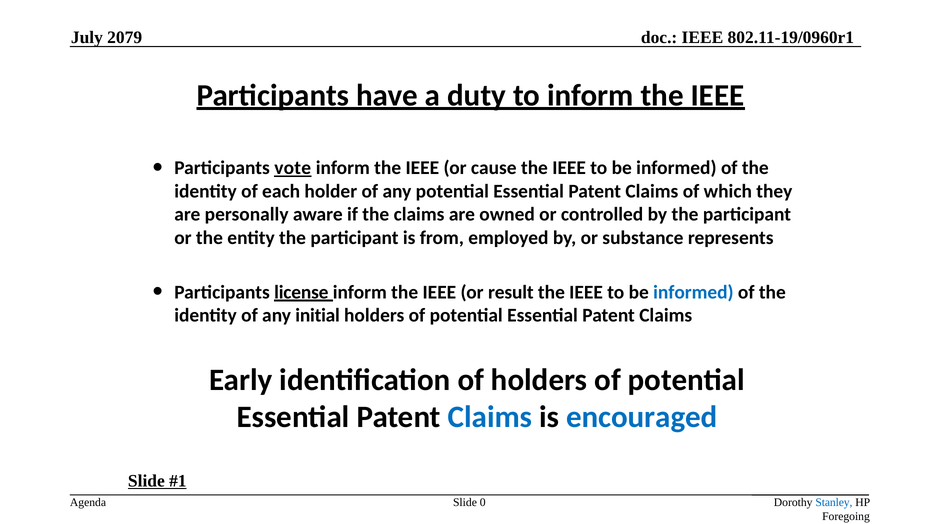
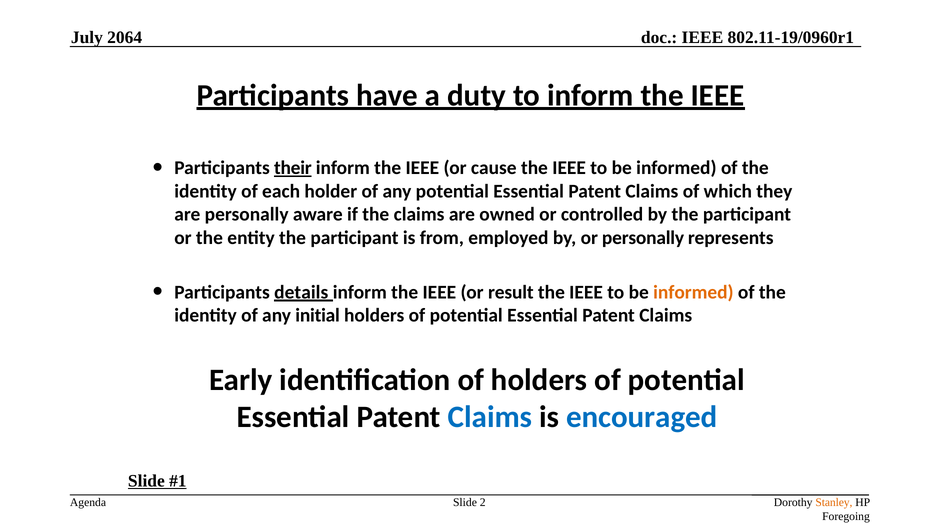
2079: 2079 -> 2064 (125, 37)
vote: vote -> their (293, 168)
or substance: substance -> personally (643, 238)
license: license -> details (301, 292)
informed colour: blue -> orange (693, 292)
0: 0 -> 2 (483, 502)
Stanley colour: blue -> orange (834, 502)
